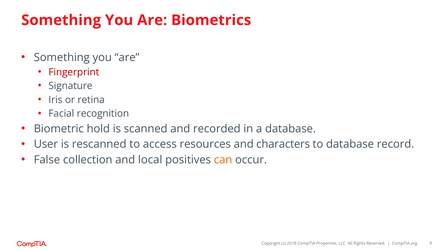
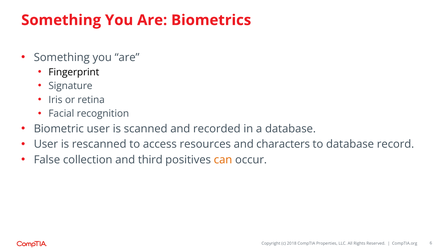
Fingerprint colour: red -> black (74, 72)
Biometric hold: hold -> user (98, 129)
local: local -> third (150, 160)
